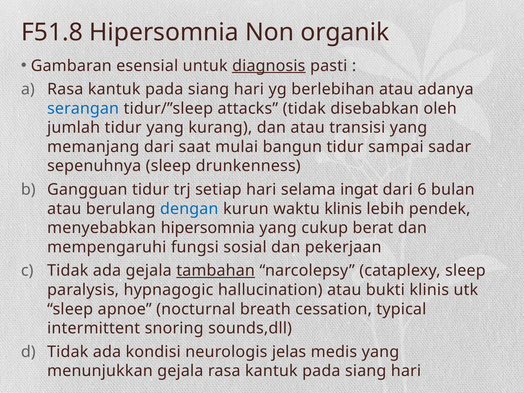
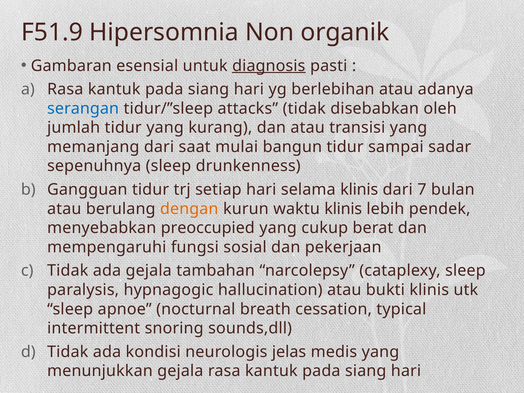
F51.8: F51.8 -> F51.9 (52, 32)
selama ingat: ingat -> klinis (359, 190)
6: 6 -> 7 (422, 190)
dengan colour: blue -> orange (189, 209)
menyebabkan hipersomnia: hipersomnia -> preoccupied (208, 228)
tambahan underline: present -> none (216, 271)
